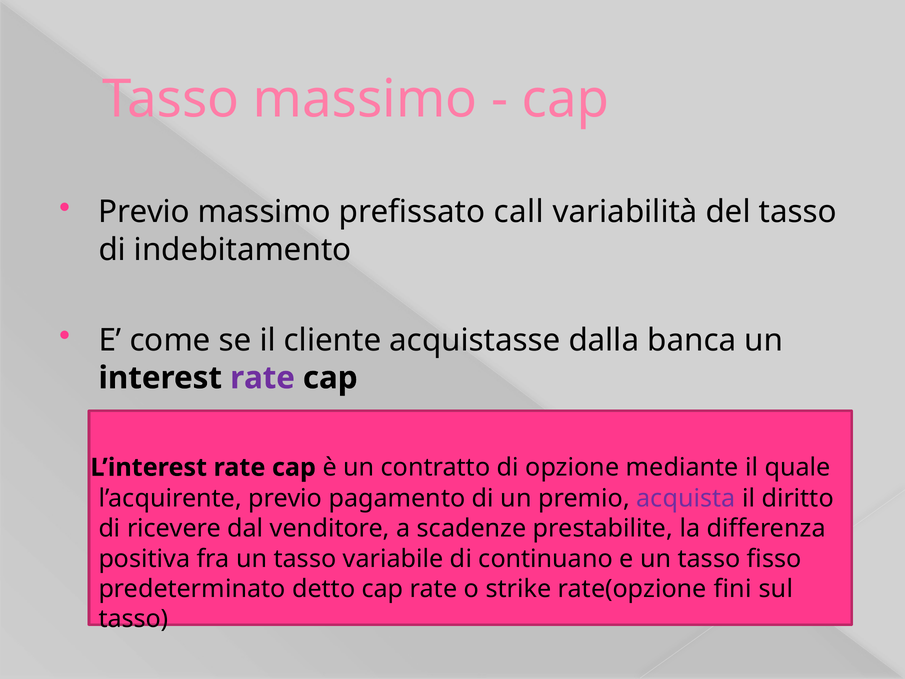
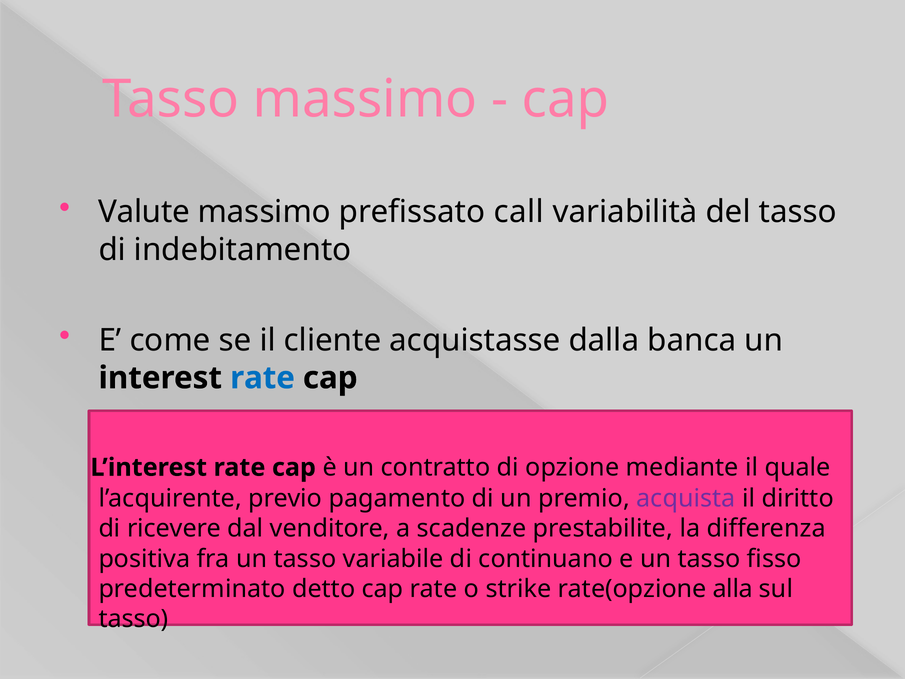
Previo: Previo -> Valute (144, 212)
rate colour: purple -> blue (263, 378)
fini: fini -> alla (733, 589)
